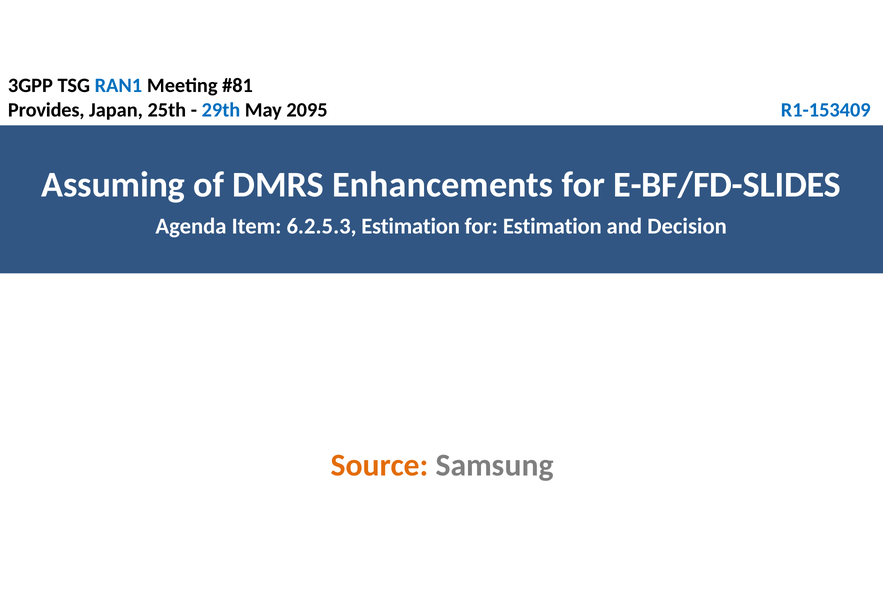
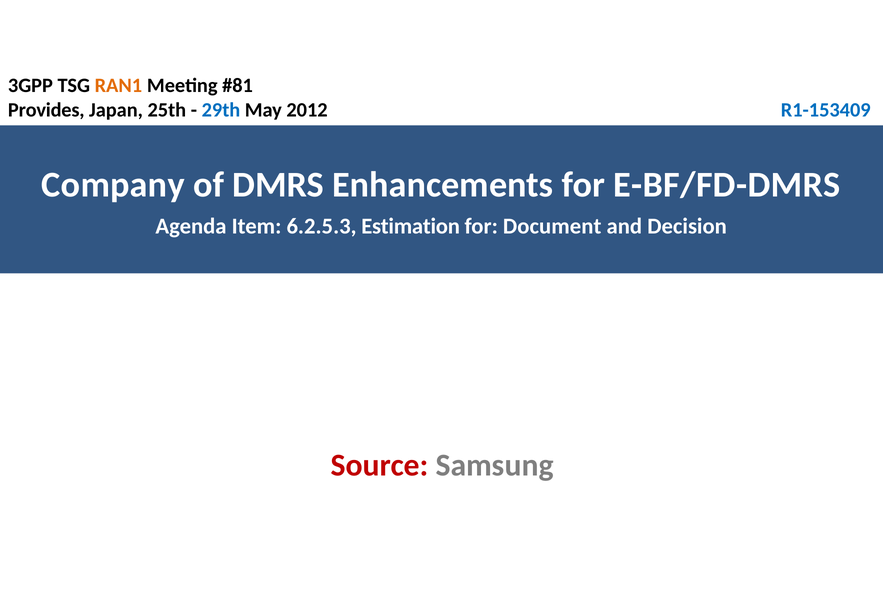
RAN1 colour: blue -> orange (118, 85)
2095: 2095 -> 2012 (307, 110)
Assuming: Assuming -> Company (113, 185)
E-BF/FD-SLIDES: E-BF/FD-SLIDES -> E-BF/FD-DMRS (727, 185)
for Estimation: Estimation -> Document (552, 226)
Source colour: orange -> red (380, 466)
